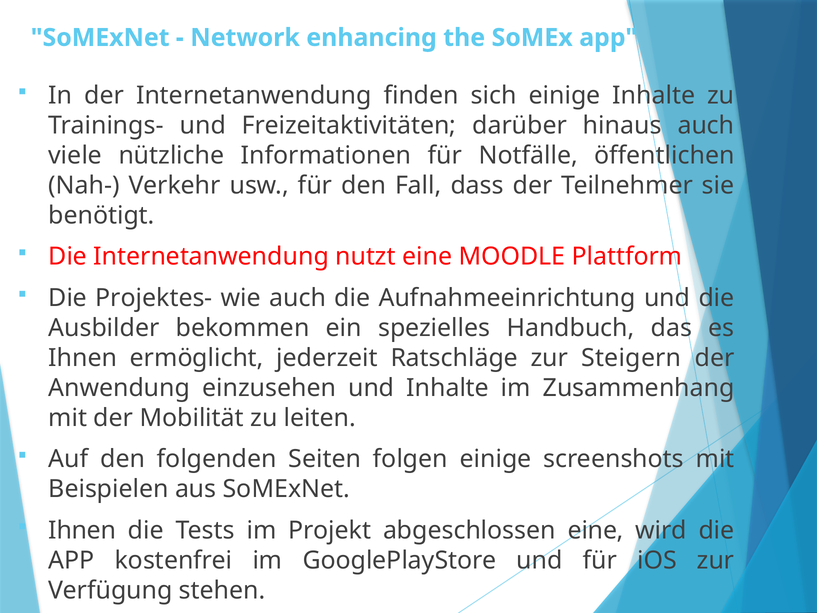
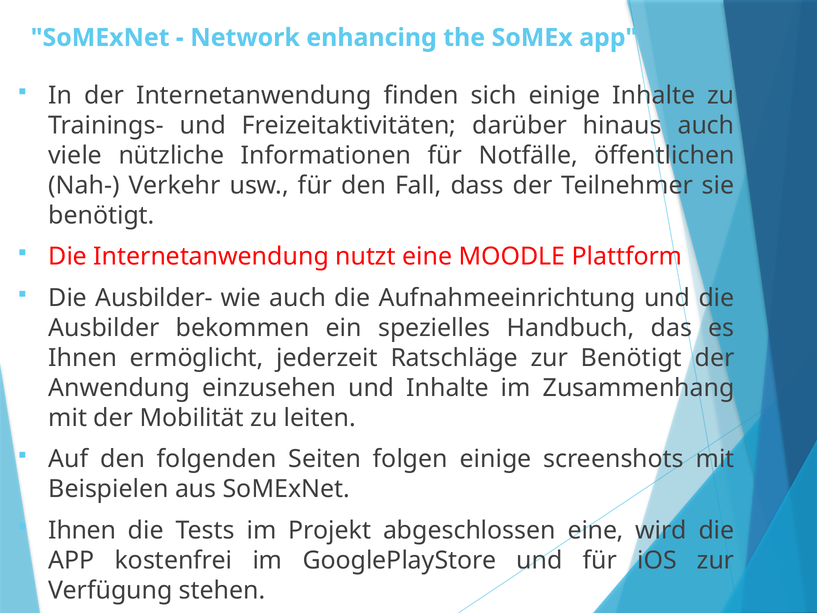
Projektes-: Projektes- -> Ausbilder- (154, 298)
zur Steigern: Steigern -> Benötigt (631, 358)
